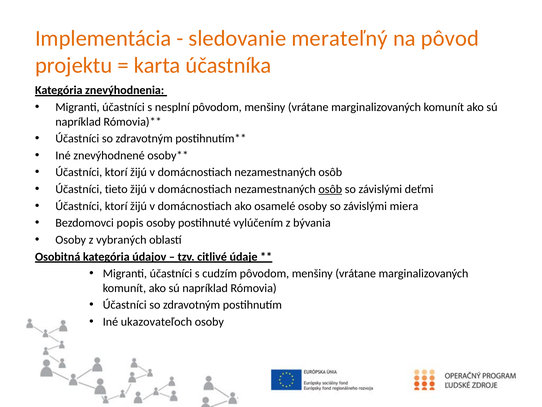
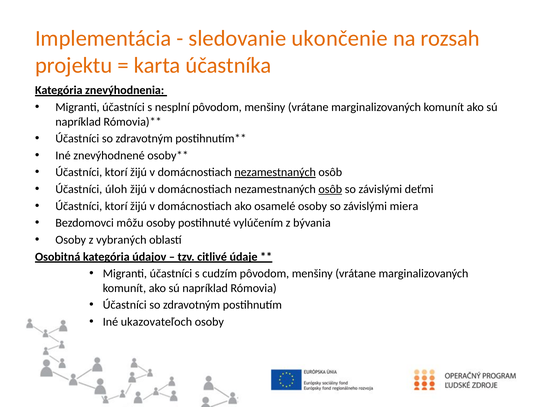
merateľný: merateľný -> ukončenie (340, 38)
pôvod: pôvod -> rozsah (450, 38)
nezamestnaných underline: none -> present (275, 172)
tieto: tieto -> úloh (116, 189)
popis: popis -> môžu (130, 223)
